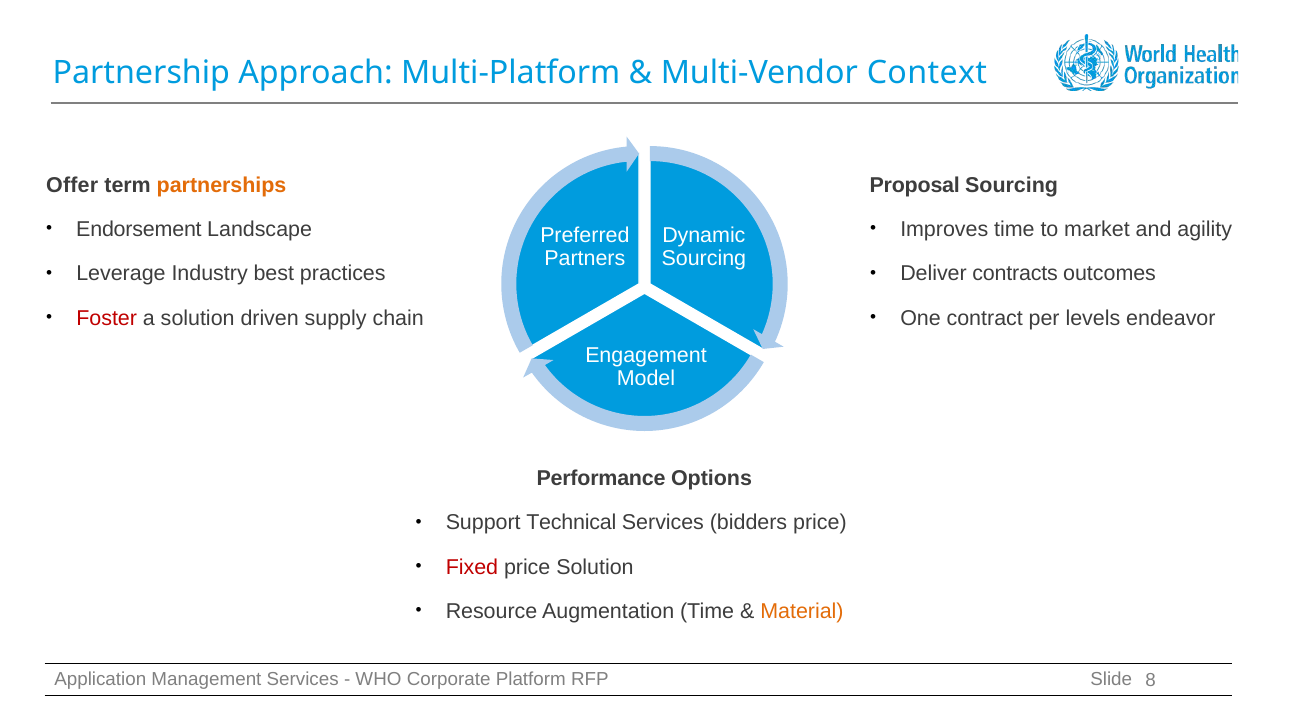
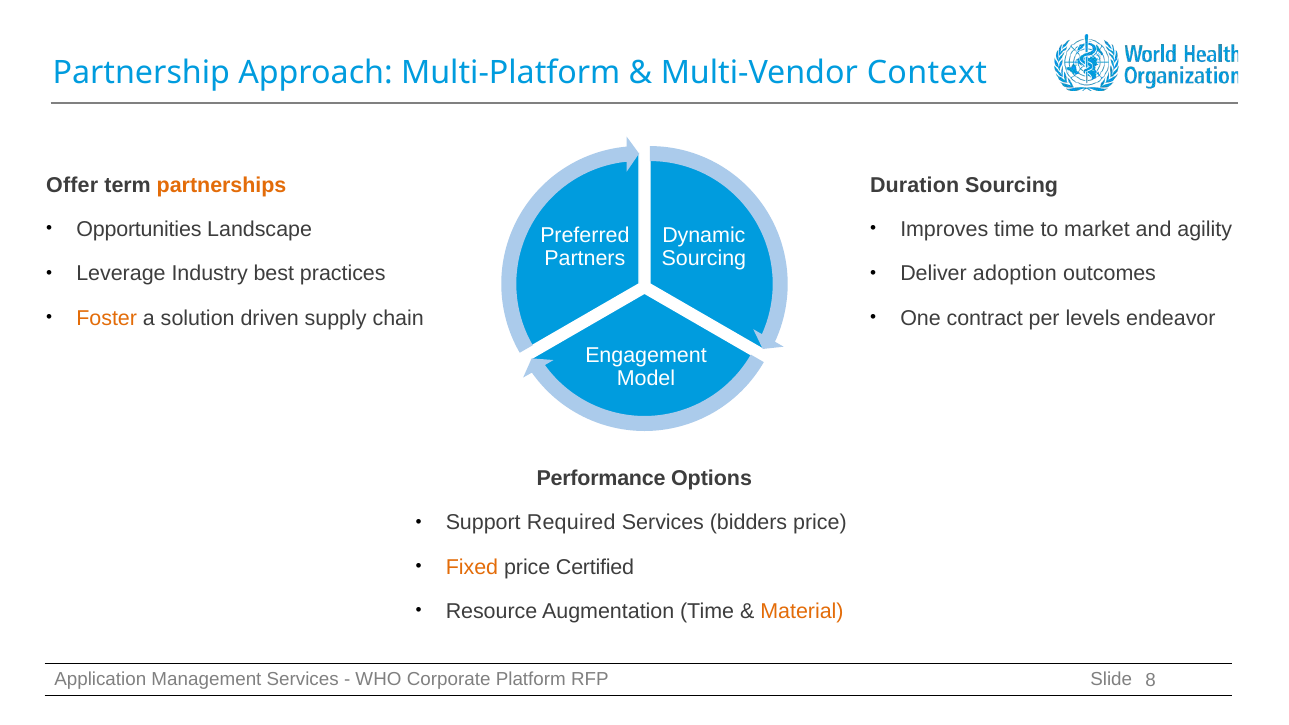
Proposal: Proposal -> Duration (915, 185)
Endorsement: Endorsement -> Opportunities (139, 229)
contracts: contracts -> adoption (1015, 274)
Foster colour: red -> orange (107, 318)
Technical: Technical -> Required (571, 523)
Fixed colour: red -> orange (472, 567)
price Solution: Solution -> Certified (595, 567)
